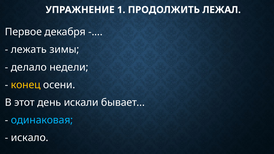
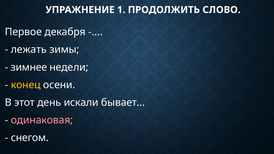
ЛЕЖАЛ: ЛЕЖАЛ -> СЛОВО (222, 10)
делало: делало -> зимнее (29, 67)
одинаковая colour: light blue -> pink (42, 120)
искало: искало -> снегом (30, 138)
